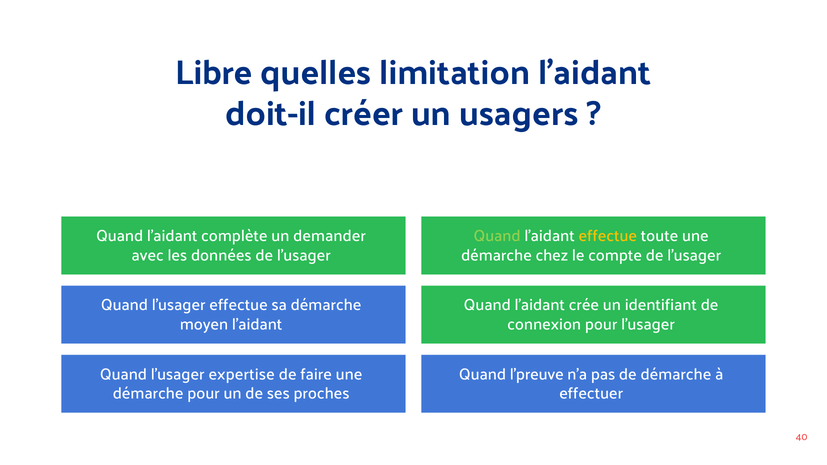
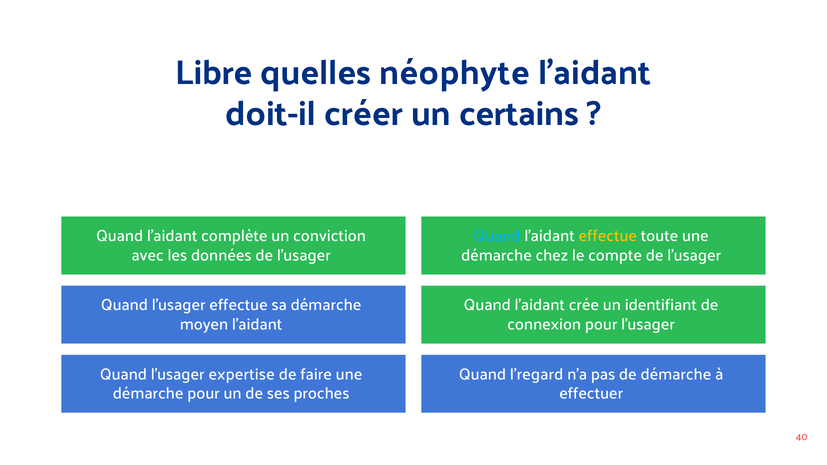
limitation: limitation -> néophyte (455, 73)
usagers: usagers -> certains (519, 114)
demander: demander -> conviction (330, 236)
Quand colour: light green -> light blue (497, 236)
l’preuve: l’preuve -> l’regard (537, 374)
